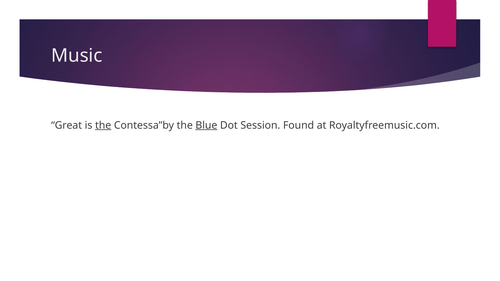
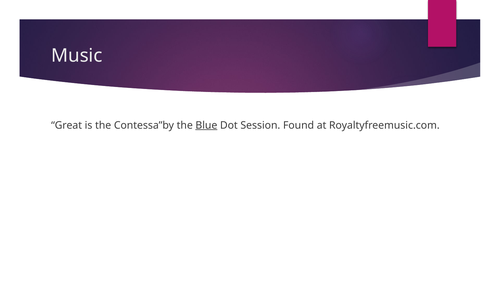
the underline: present -> none (103, 125)
